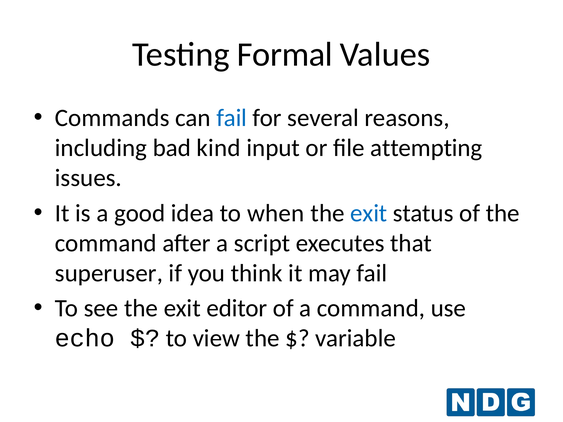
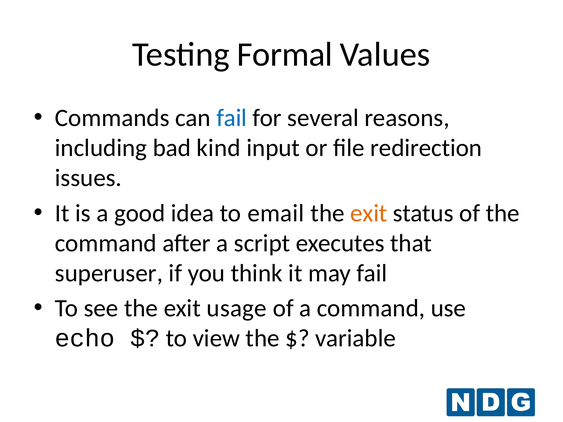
attempting: attempting -> redirection (426, 148)
when: when -> email (276, 213)
exit colour: blue -> orange (369, 213)
editor: editor -> usage (237, 308)
